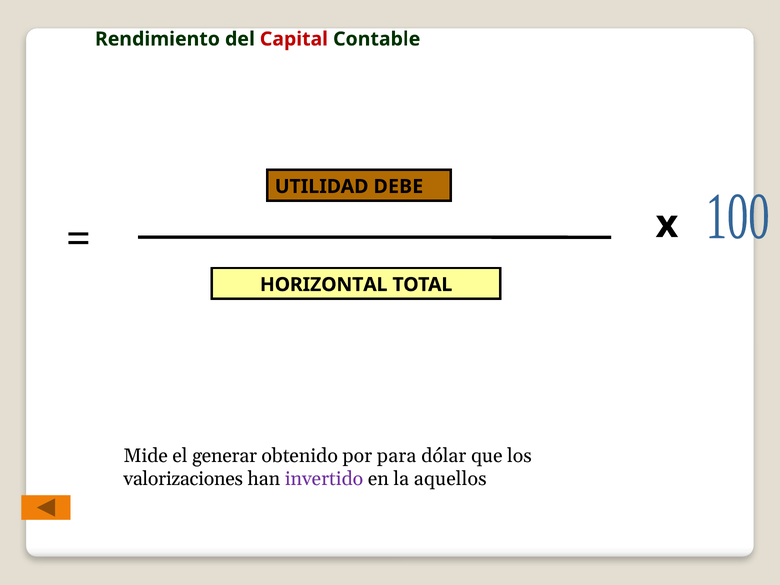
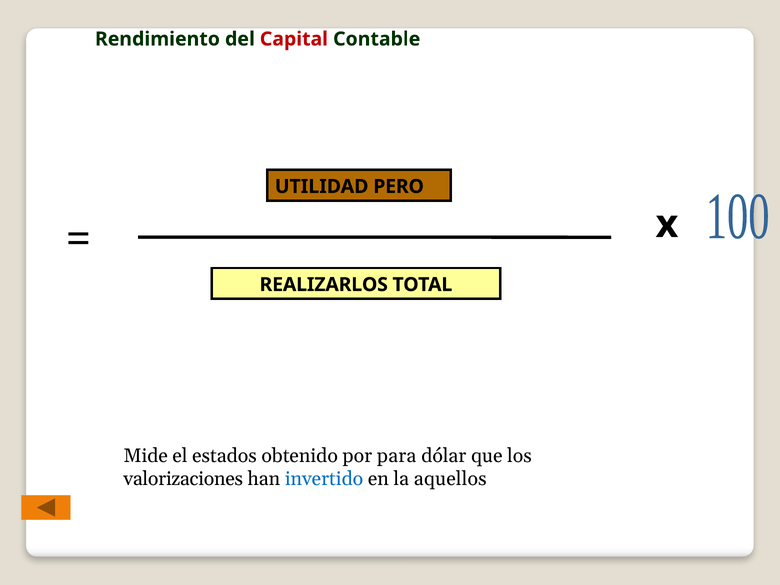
DEBE: DEBE -> PERO (399, 187)
HORIZONTAL: HORIZONTAL -> REALIZARLOS (324, 285)
generar: generar -> estados (224, 456)
invertido colour: purple -> blue (324, 479)
